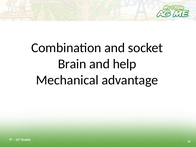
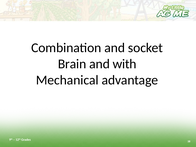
help: help -> with (125, 64)
